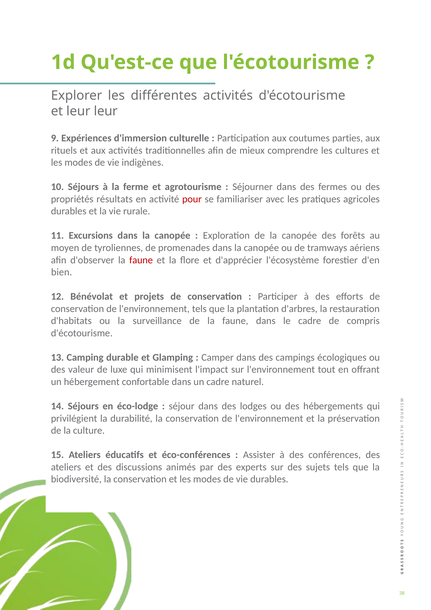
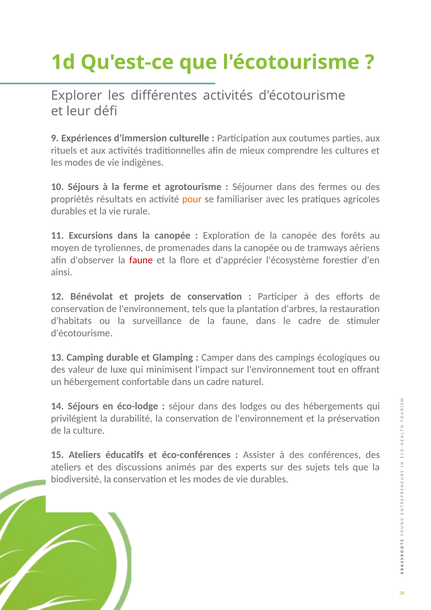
leur leur: leur -> défi (106, 111)
pour colour: red -> orange (192, 199)
bien: bien -> ainsi (62, 272)
compris: compris -> stimuler (363, 321)
